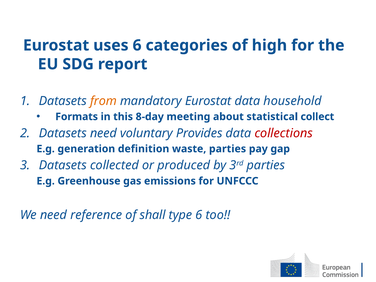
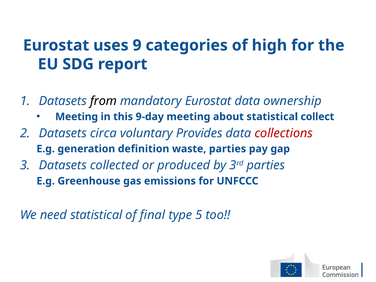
uses 6: 6 -> 9 (137, 45)
from colour: orange -> black (103, 101)
household: household -> ownership (293, 101)
Formats: Formats -> Meeting (77, 117)
8-day: 8-day -> 9-day (150, 117)
Datasets need: need -> circa (103, 133)
need reference: reference -> statistical (96, 215)
shall: shall -> final (152, 215)
type 6: 6 -> 5 (199, 215)
